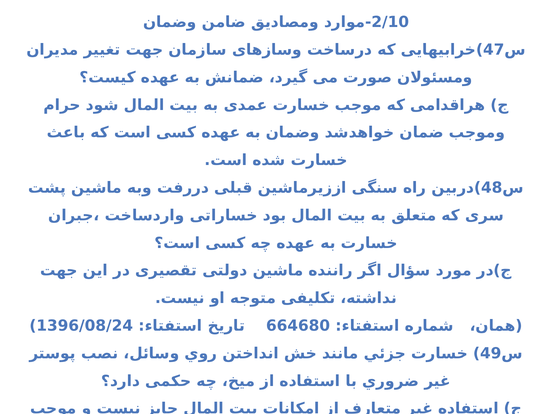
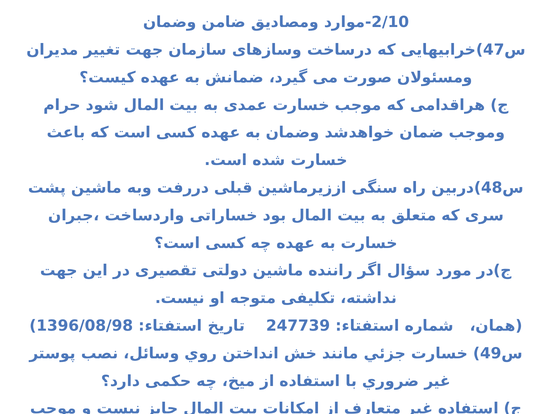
1396/08/24: 1396/08/24 -> 1396/08/98 (85, 326)
664680: 664680 -> 247739 (298, 326)
